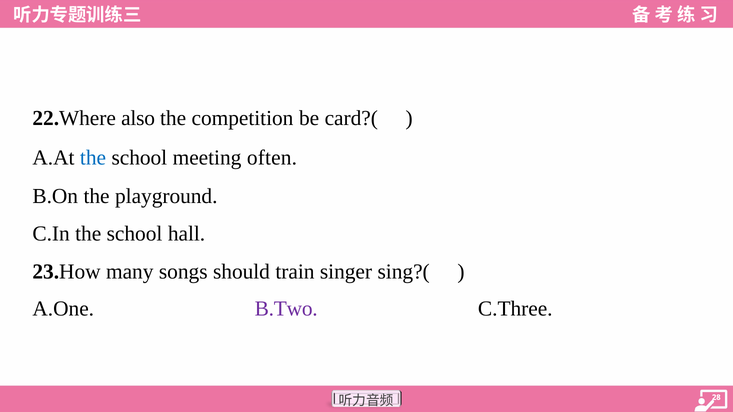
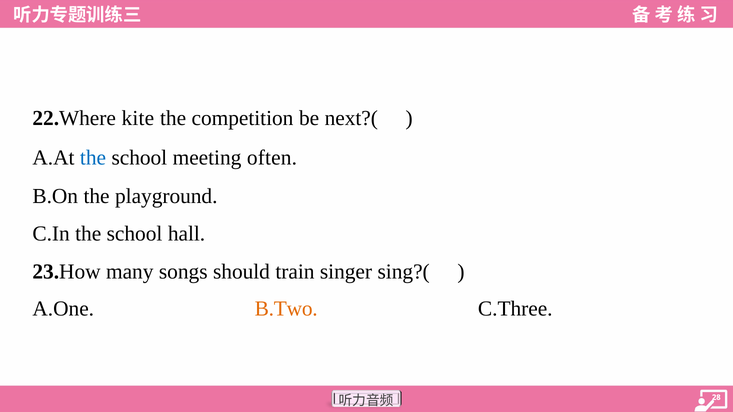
also: also -> kite (138, 118)
card?(: card?( -> next?( (351, 118)
B.Two colour: purple -> orange (286, 309)
